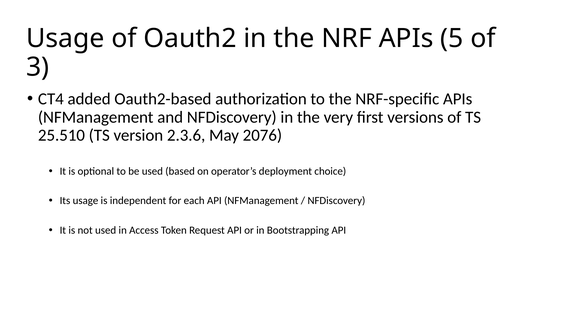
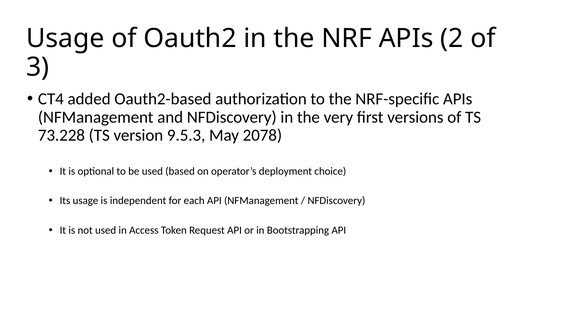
5: 5 -> 2 (452, 38)
25.510: 25.510 -> 73.228 (61, 135)
2.3.6: 2.3.6 -> 9.5.3 (186, 135)
2076: 2076 -> 2078 (262, 135)
